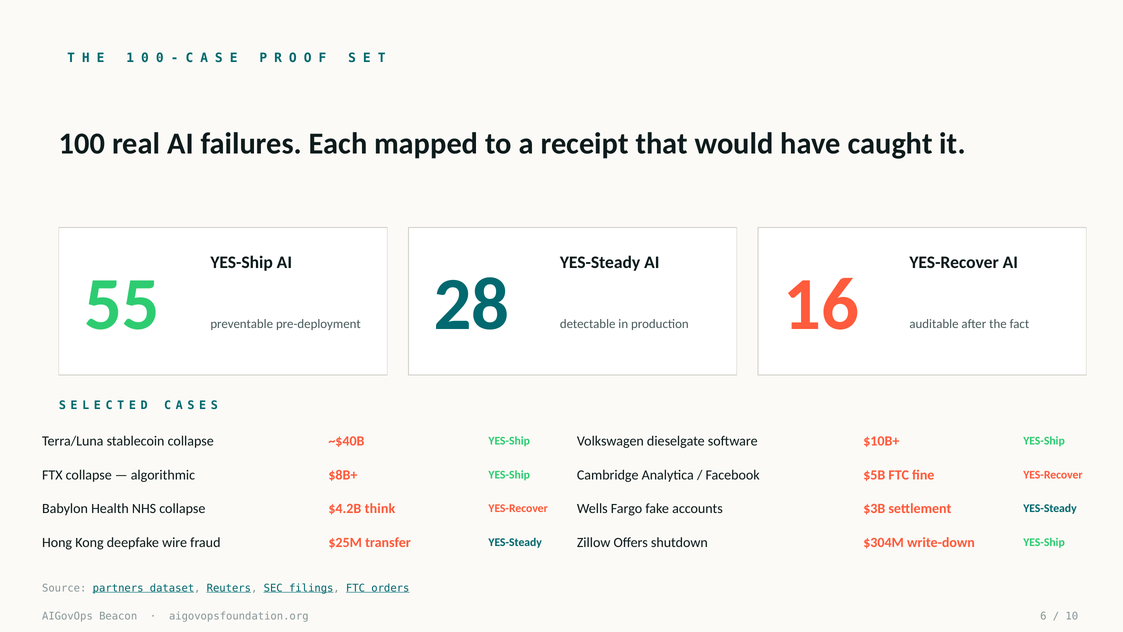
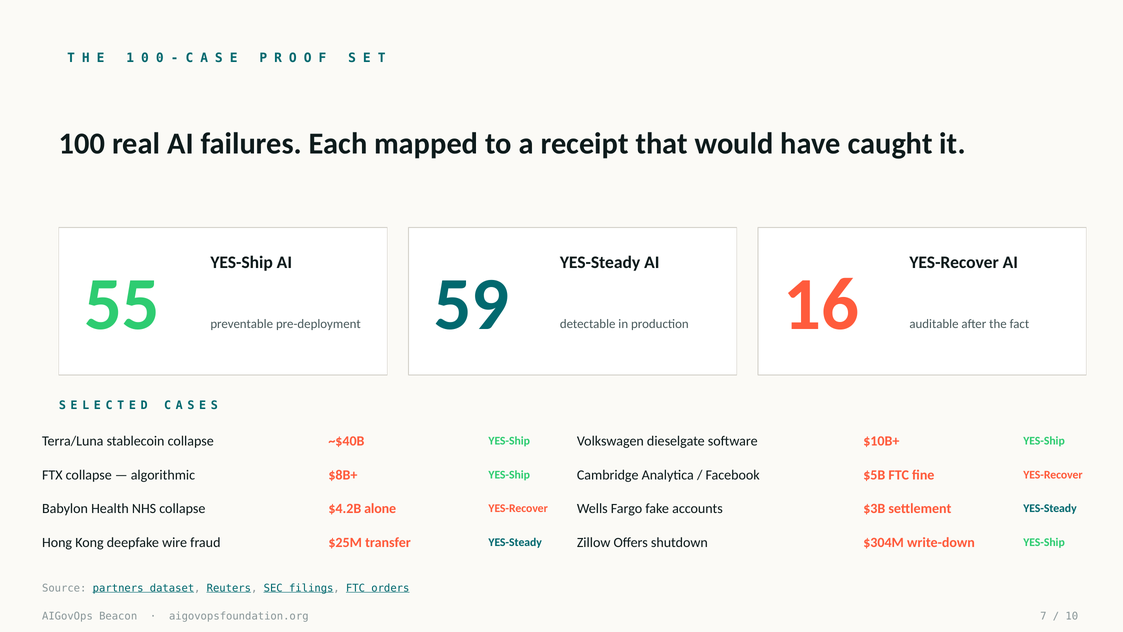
28: 28 -> 59 (471, 304)
think: think -> alone (380, 508)
6: 6 -> 7 (1043, 616)
